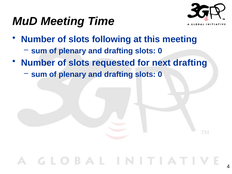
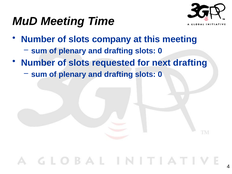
following: following -> company (112, 39)
